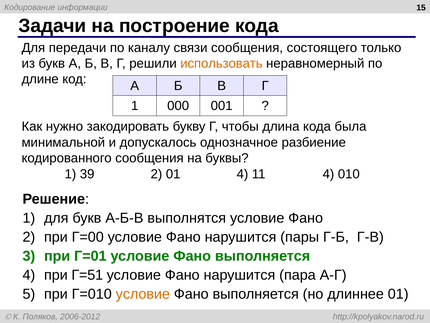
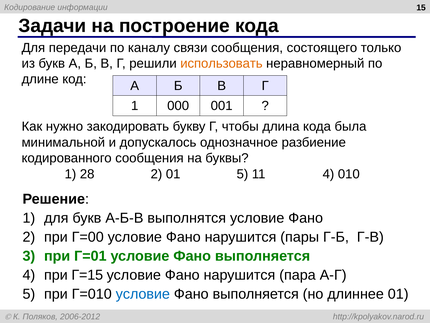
39: 39 -> 28 (87, 174)
01 4: 4 -> 5 (242, 174)
Г=51: Г=51 -> Г=15 (87, 275)
условие colour: orange -> blue (143, 293)
